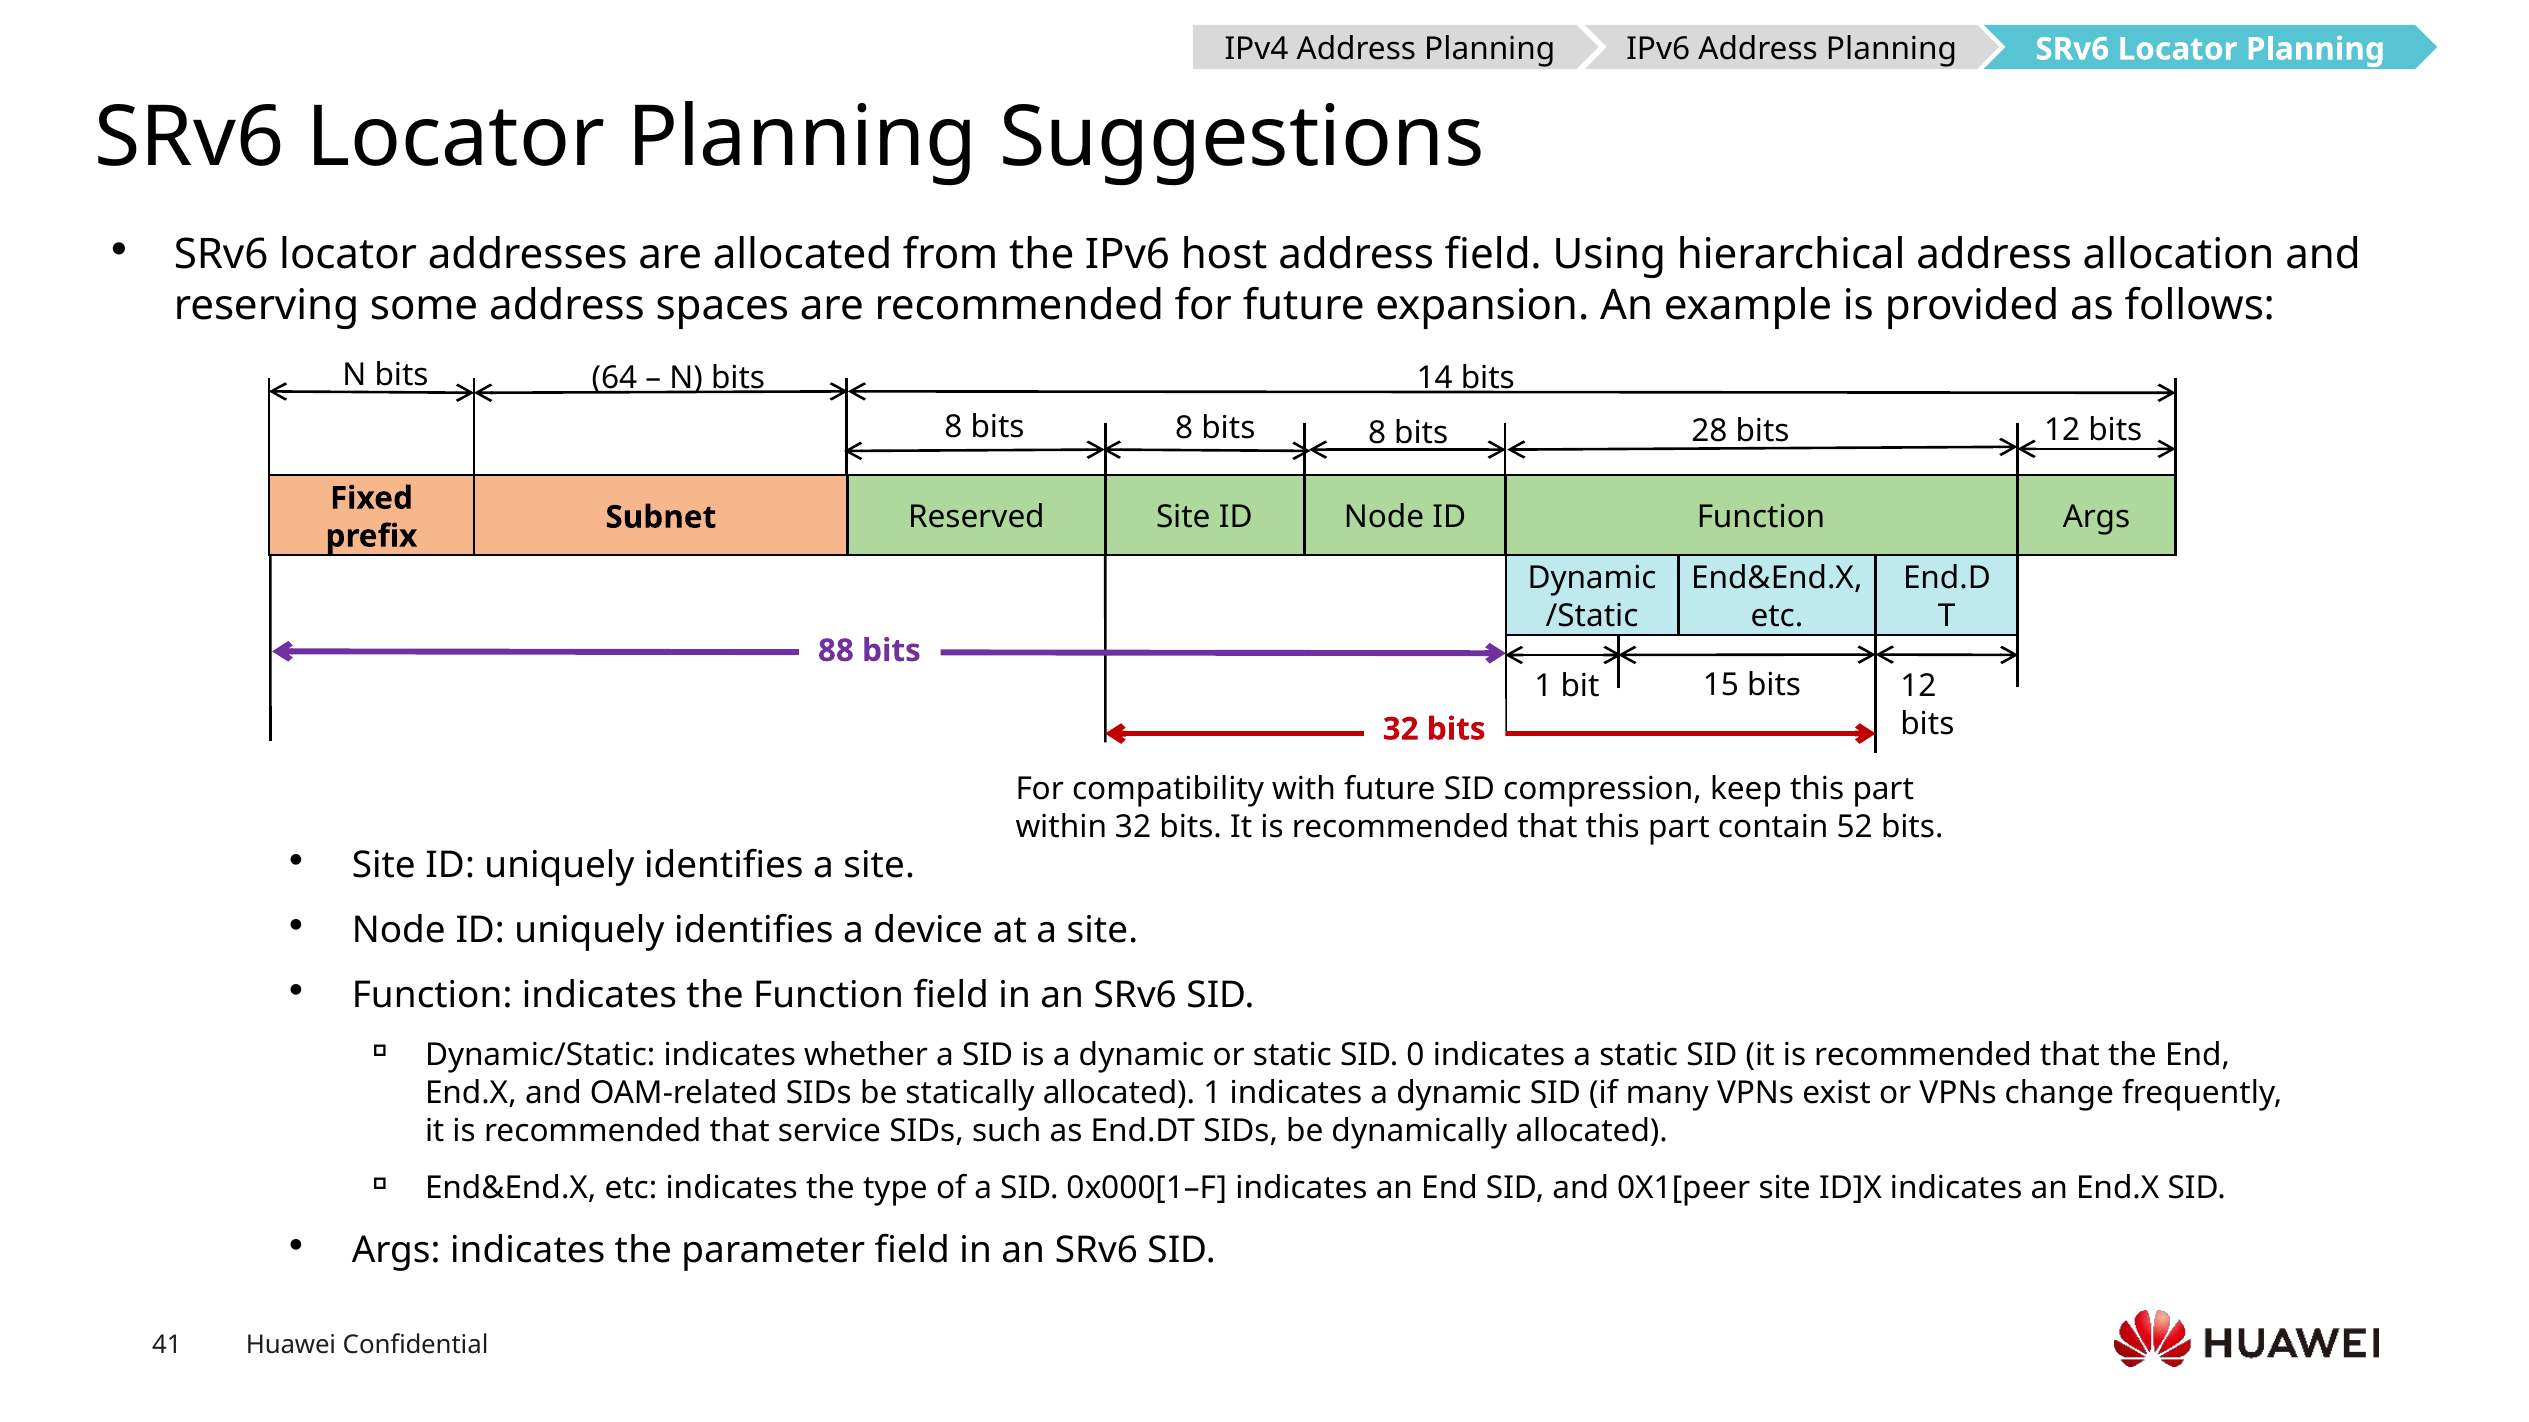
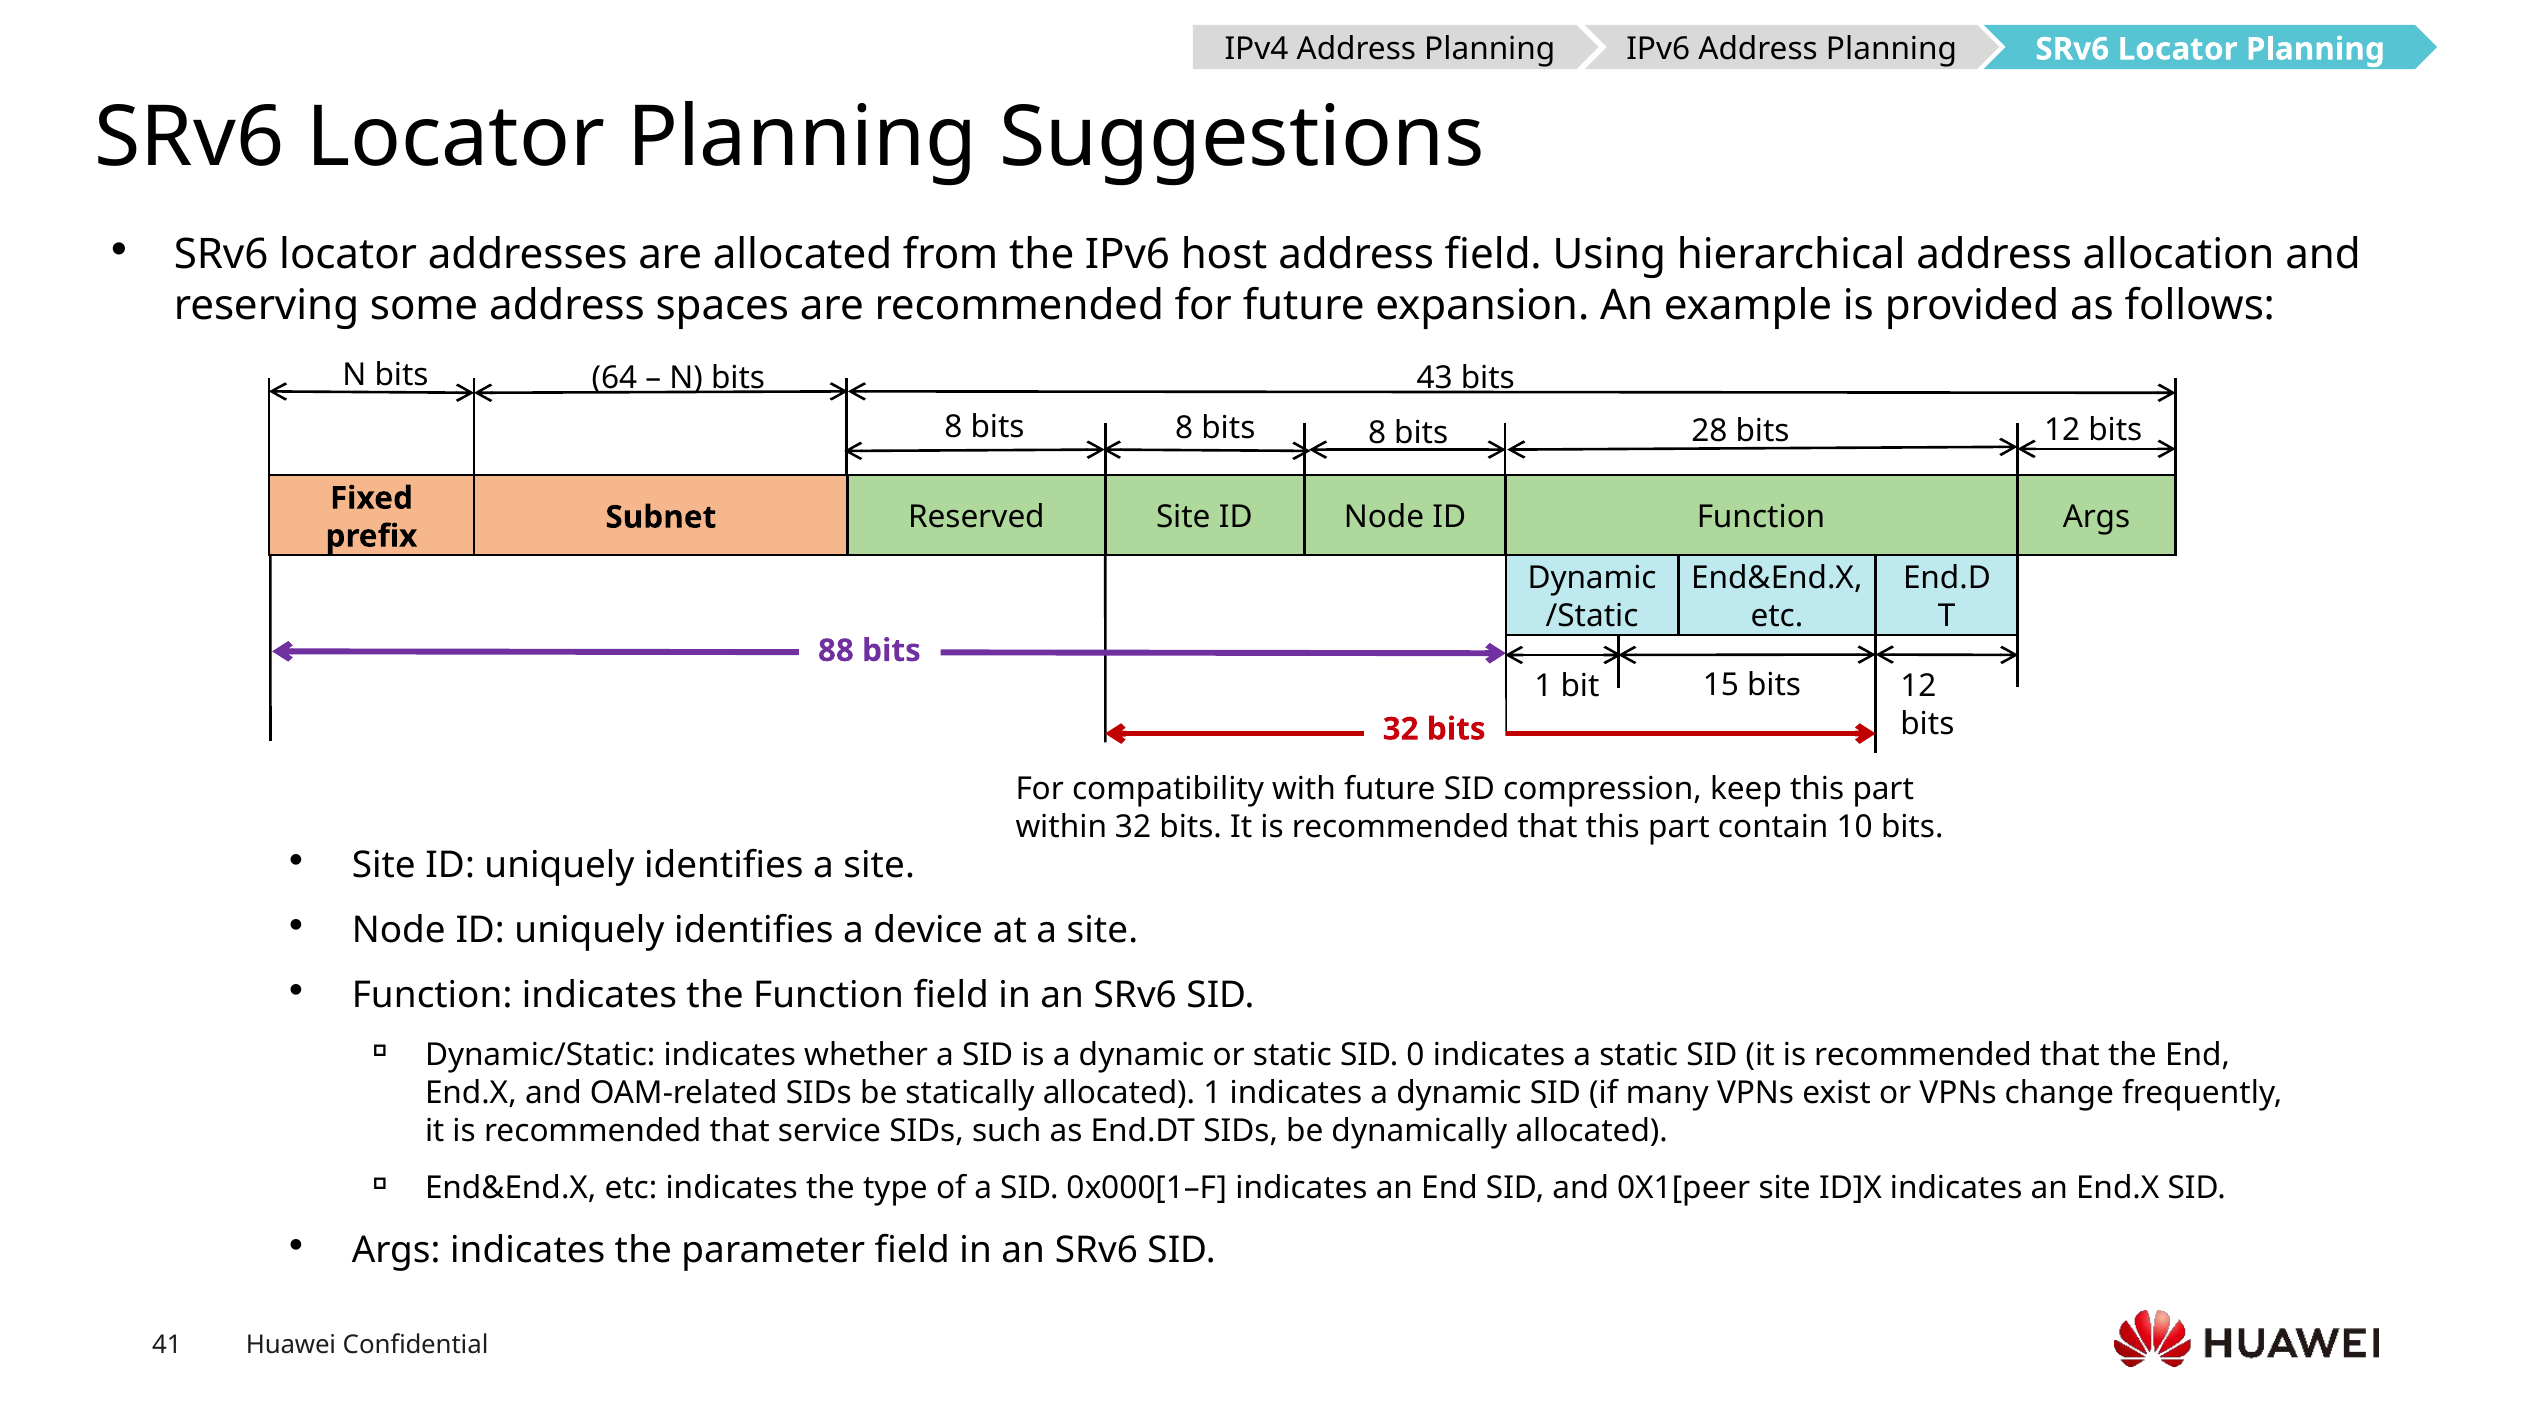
14: 14 -> 43 (1435, 378)
52: 52 -> 10 (1855, 828)
